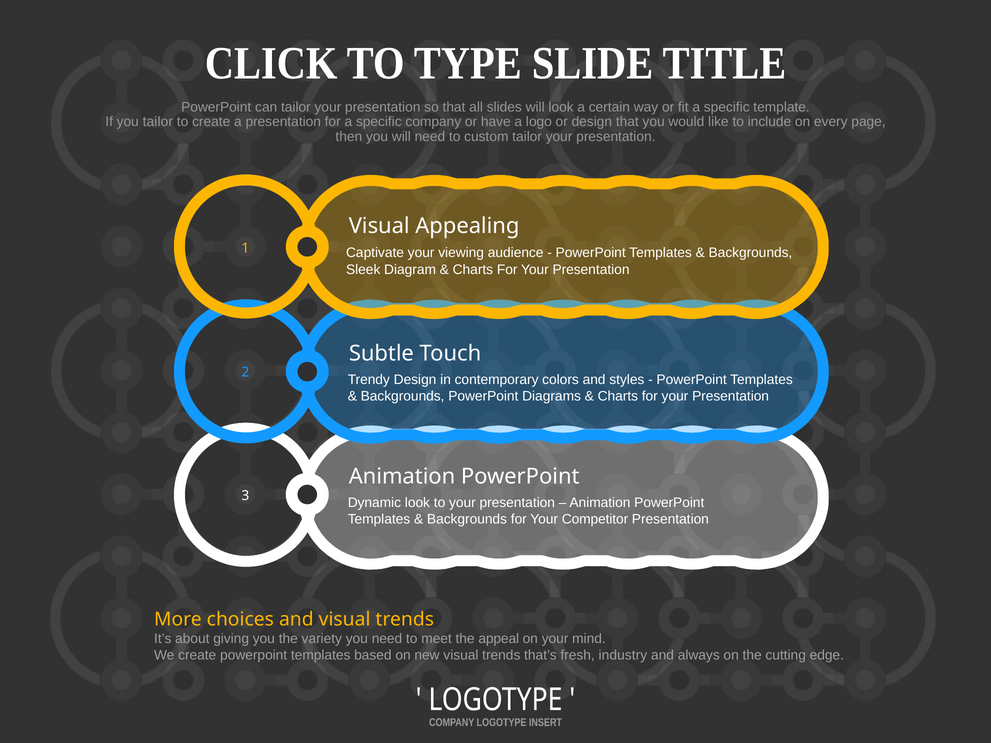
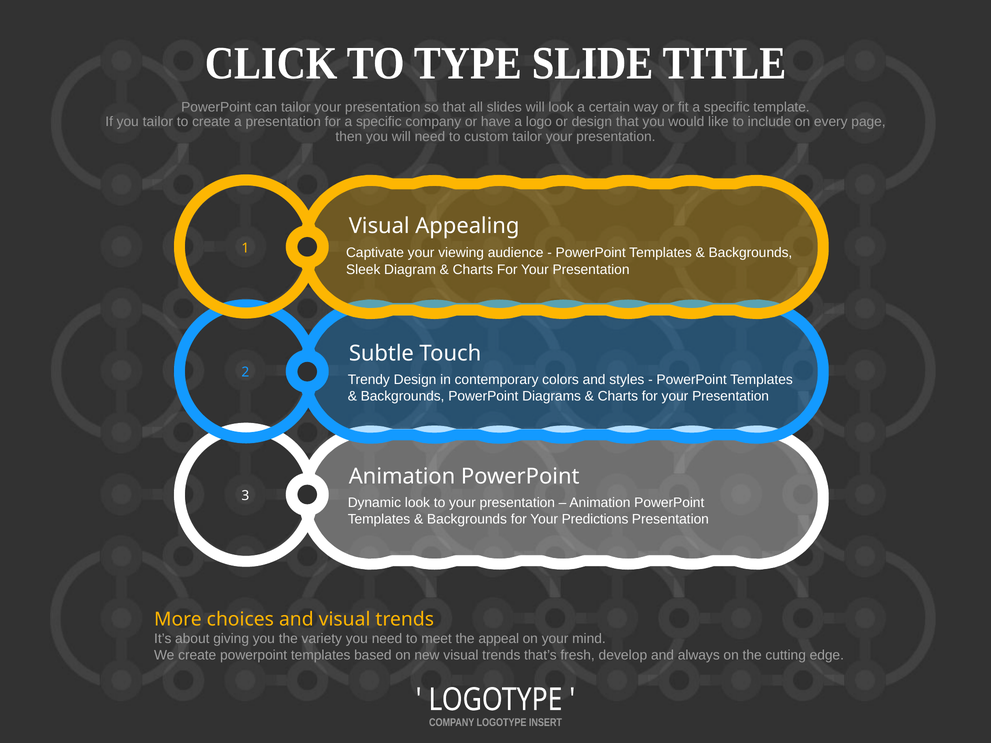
Competitor: Competitor -> Predictions (595, 519)
industry: industry -> develop (623, 656)
